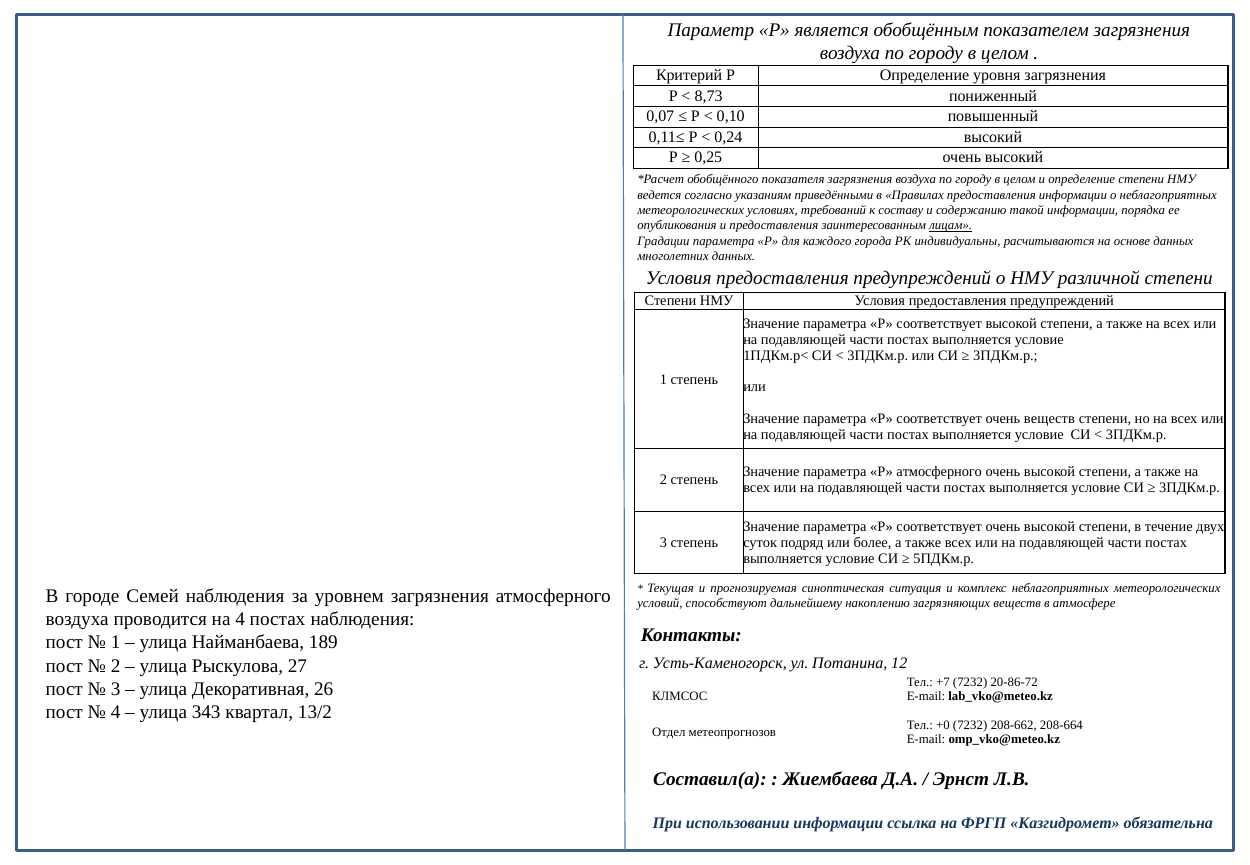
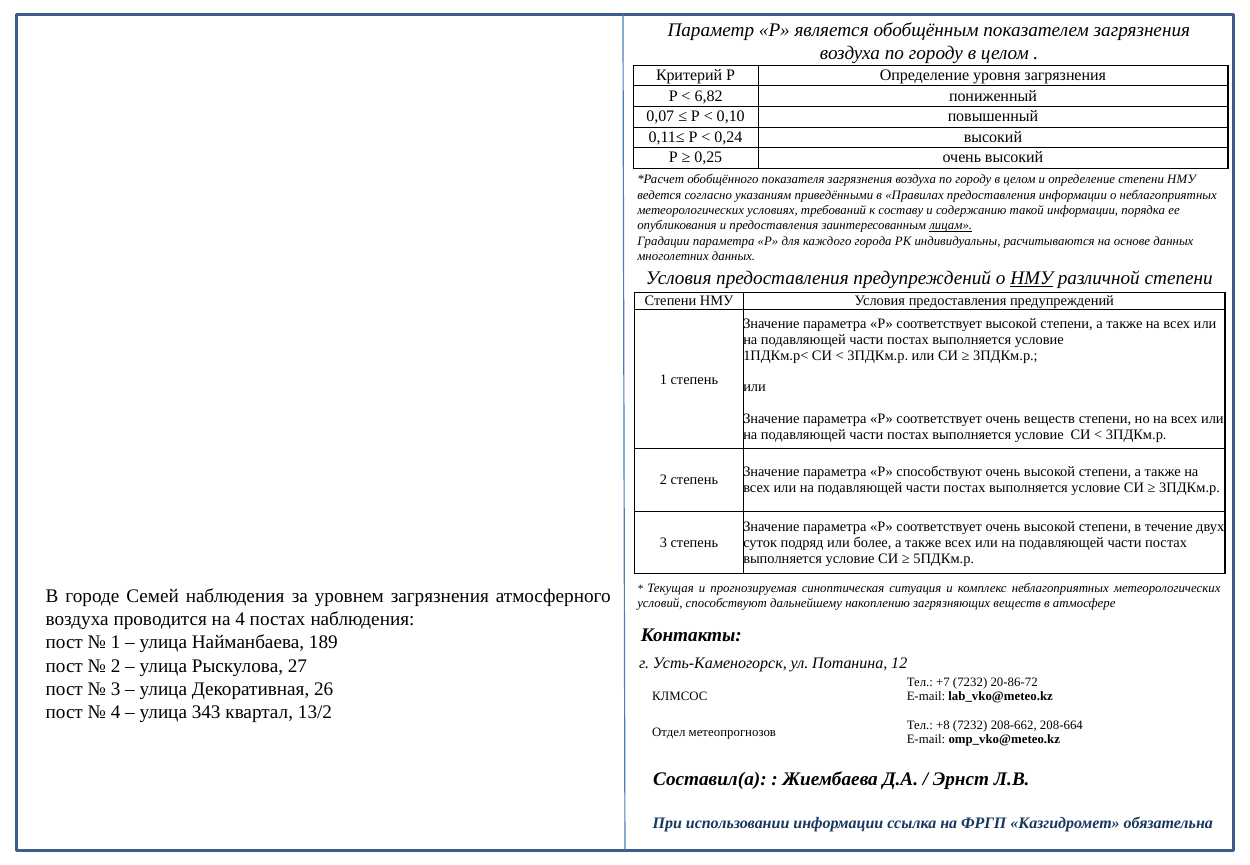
8,73: 8,73 -> 6,82 (709, 96)
НМУ underline: none -> present (1032, 278)
Р атмосферного: атмосферного -> способствуют (939, 472)
+0: +0 -> +8 (943, 725)
